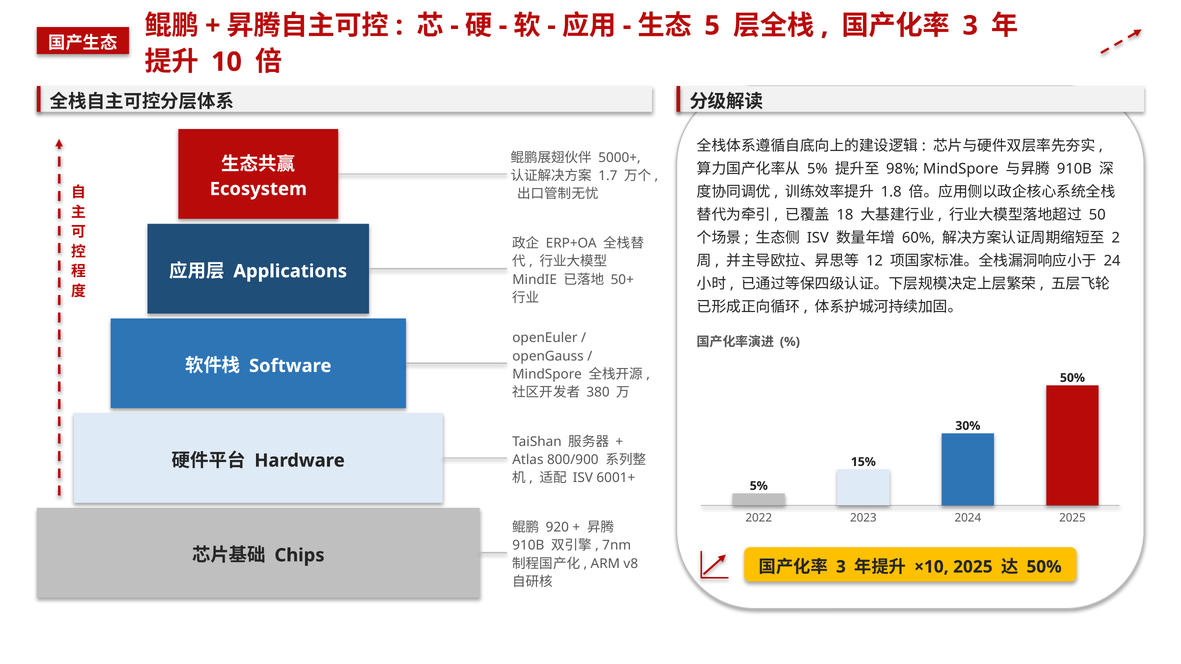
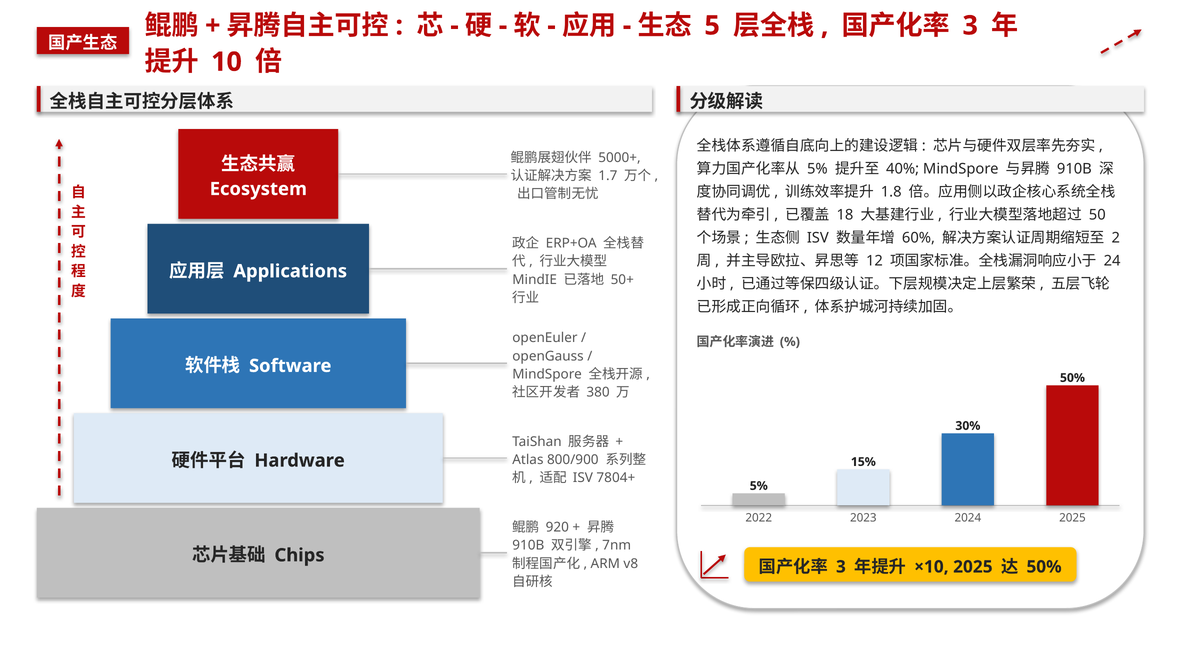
98%: 98% -> 40% (903, 169)
6001+: 6001+ -> 7804+ (616, 478)
